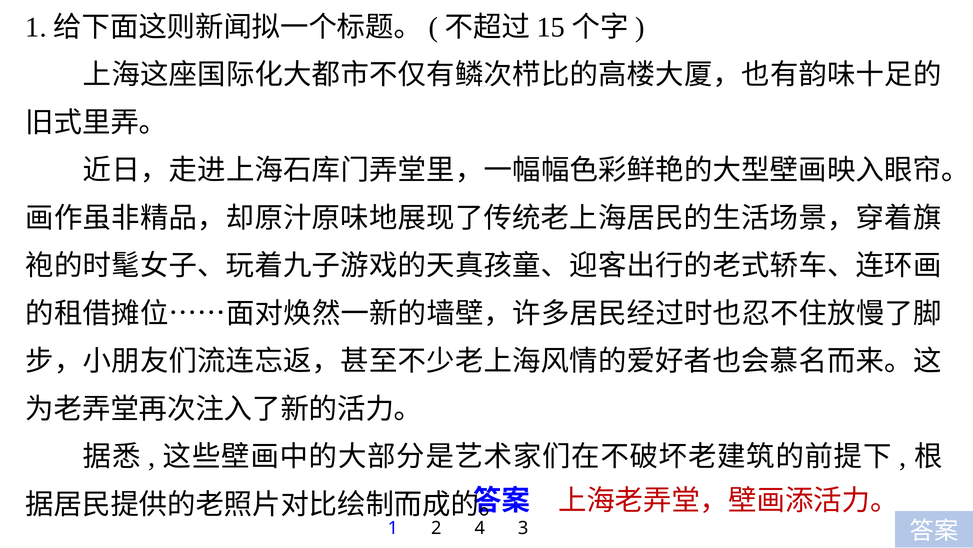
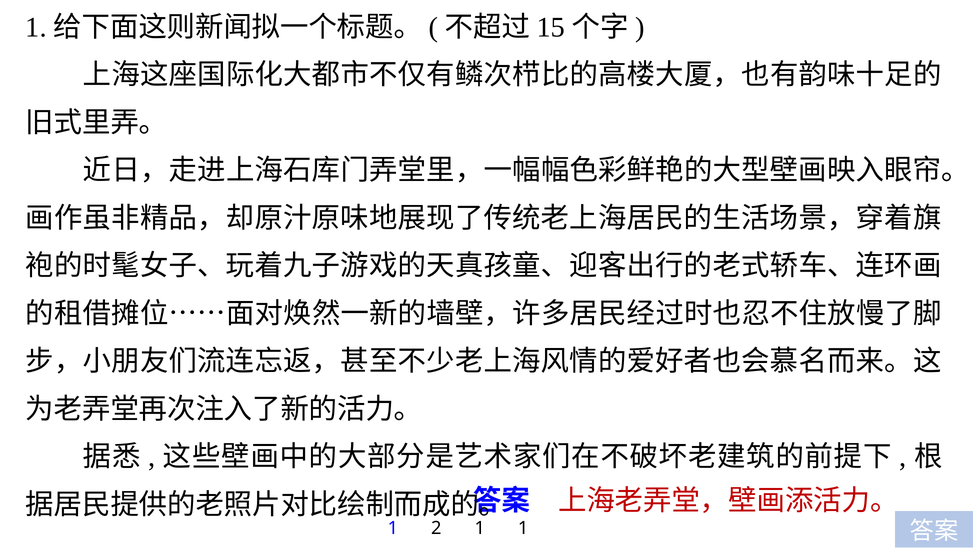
2 4: 4 -> 1 (480, 528)
3: 3 -> 1 (523, 528)
